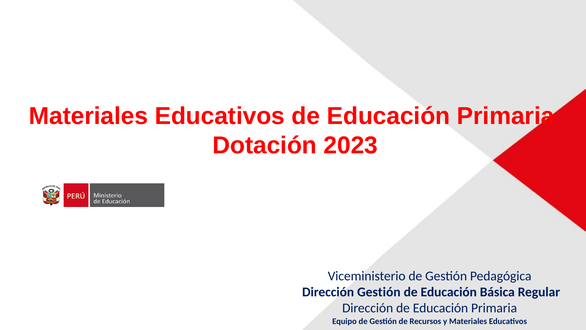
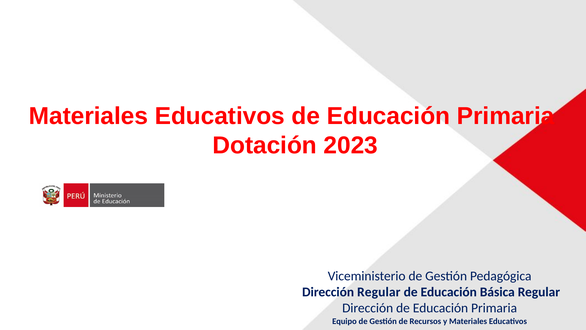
Dirección Gestión: Gestión -> Regular (379, 292)
